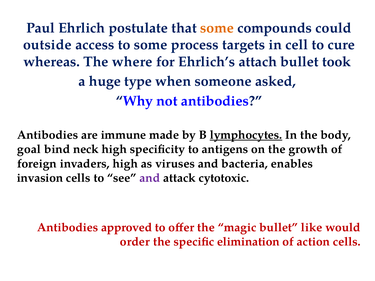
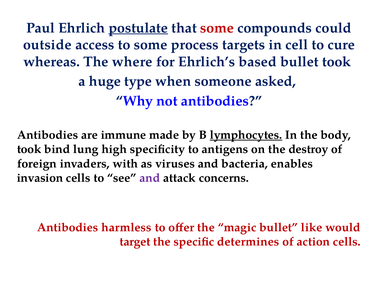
postulate underline: none -> present (138, 28)
some colour: orange -> red (217, 28)
attach: attach -> based (258, 62)
goal: goal -> took (29, 149)
neck: neck -> lung (86, 149)
growth: growth -> destroy (308, 149)
invaders high: high -> with (125, 164)
cytotoxic: cytotoxic -> concerns (224, 178)
approved: approved -> harmless (126, 228)
order: order -> target (135, 242)
elimination: elimination -> determines (248, 242)
